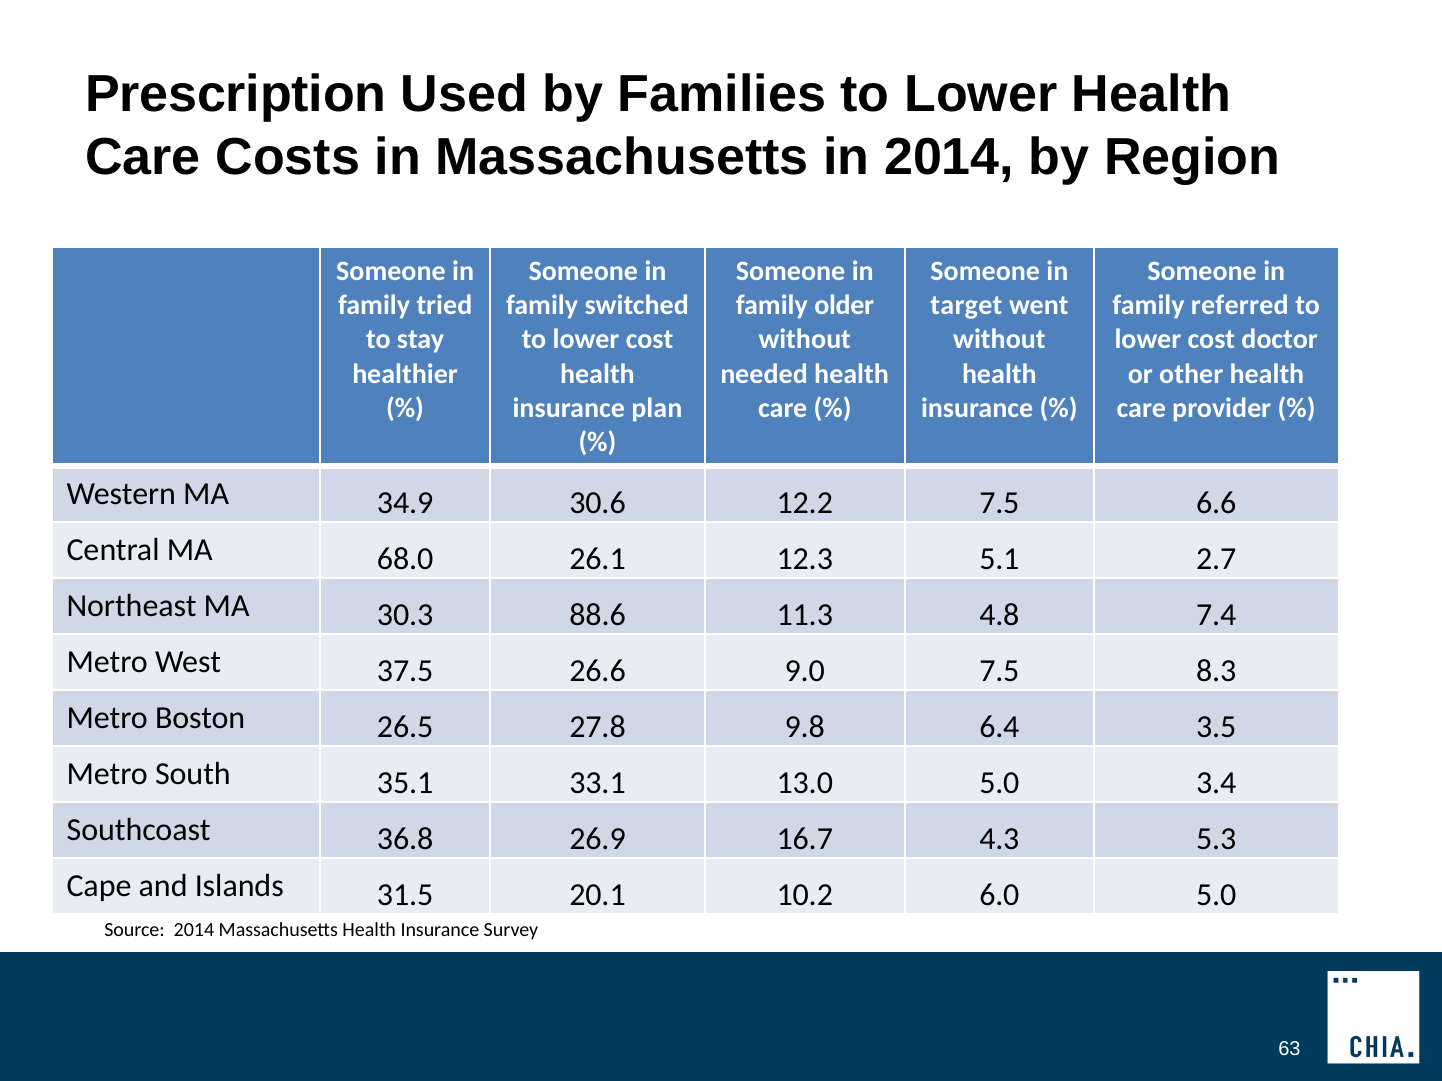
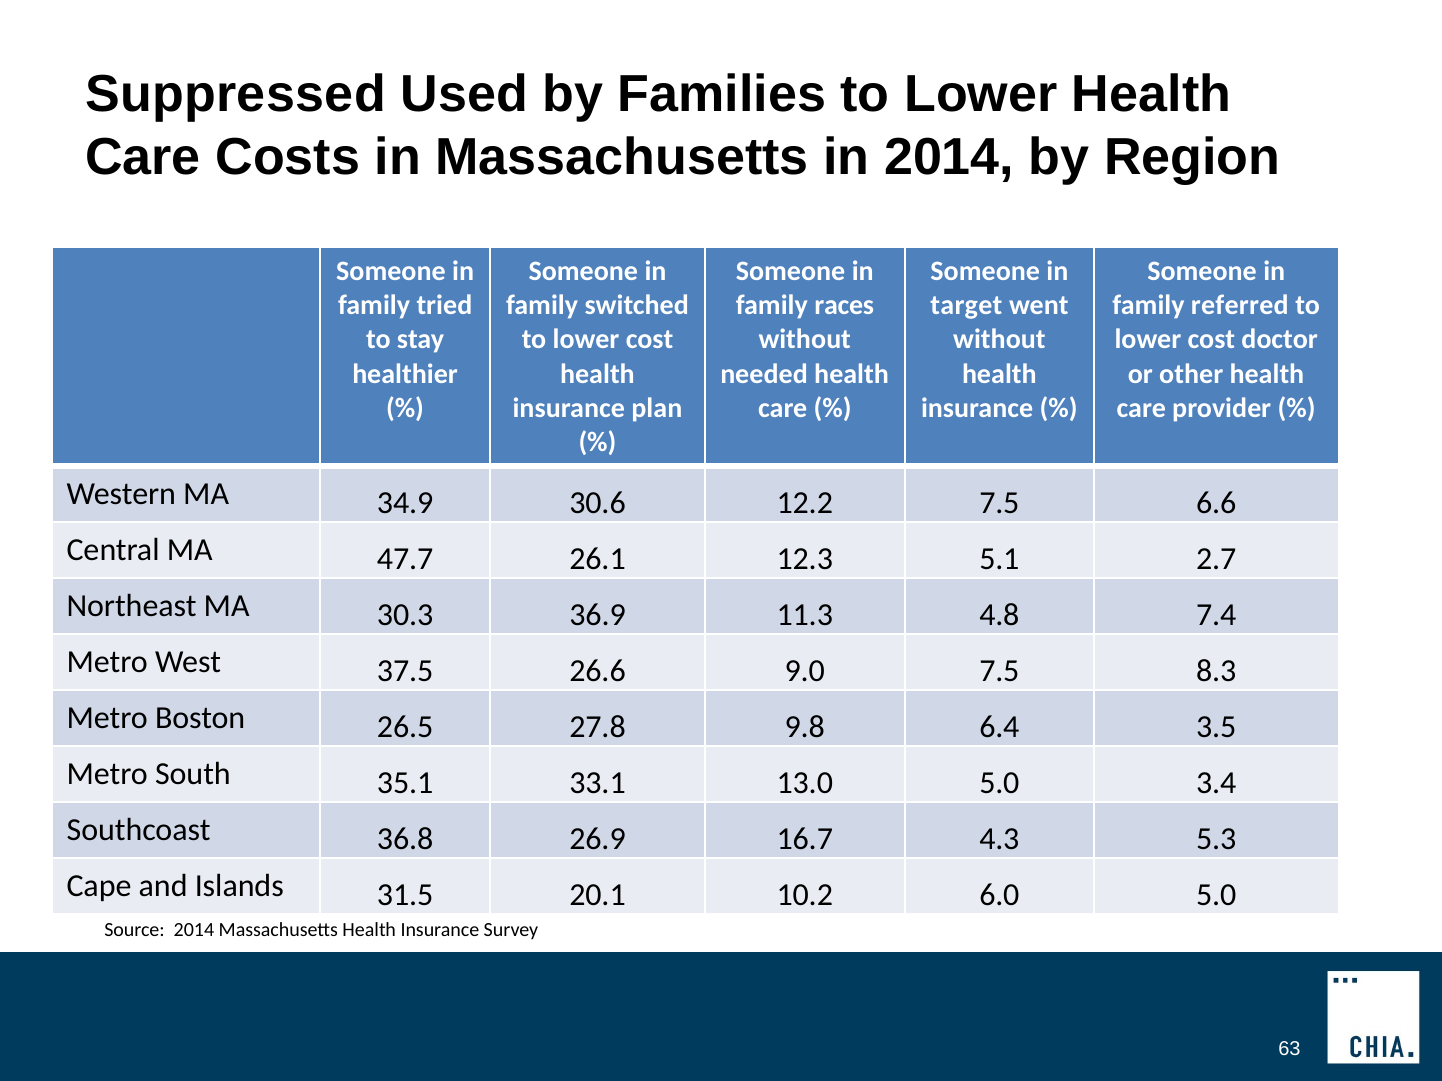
Prescription: Prescription -> Suppressed (236, 95)
older: older -> races (844, 306)
68.0: 68.0 -> 47.7 (405, 559)
88.6: 88.6 -> 36.9 (598, 615)
